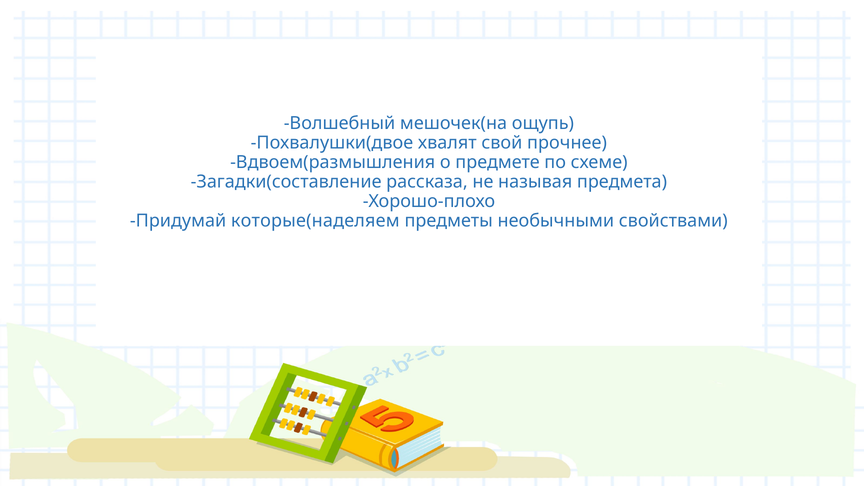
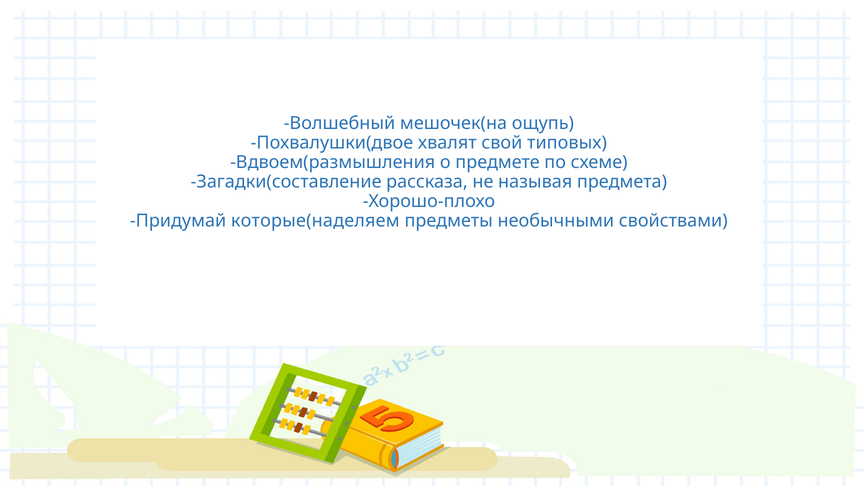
прочнее: прочнее -> типовых (567, 143)
